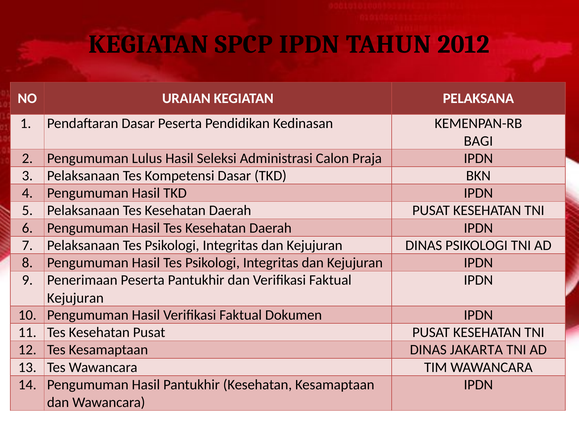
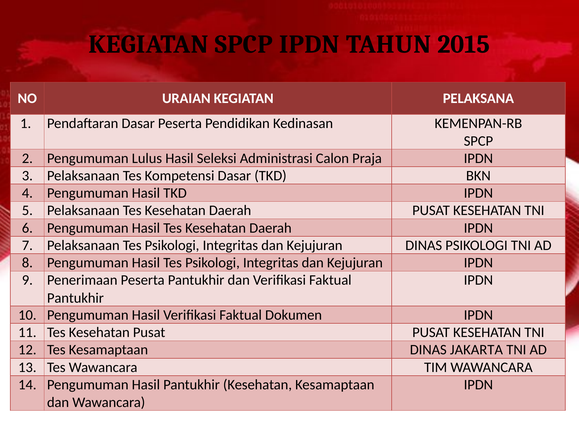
2012: 2012 -> 2015 (464, 44)
BAGI: BAGI -> SPCP (478, 141)
Kejujuran: Kejujuran -> Pantukhir (75, 297)
